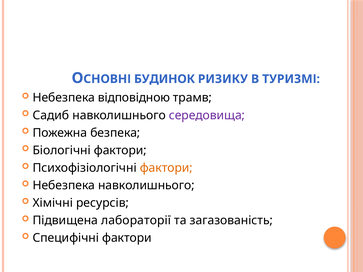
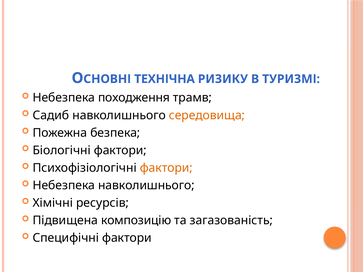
БУДИНОК: БУДИНОК -> ТЕХНІЧНА (165, 79)
відповідною: відповідною -> походження (134, 98)
середовища colour: purple -> orange (207, 115)
лабораторії: лабораторії -> композицію (136, 221)
